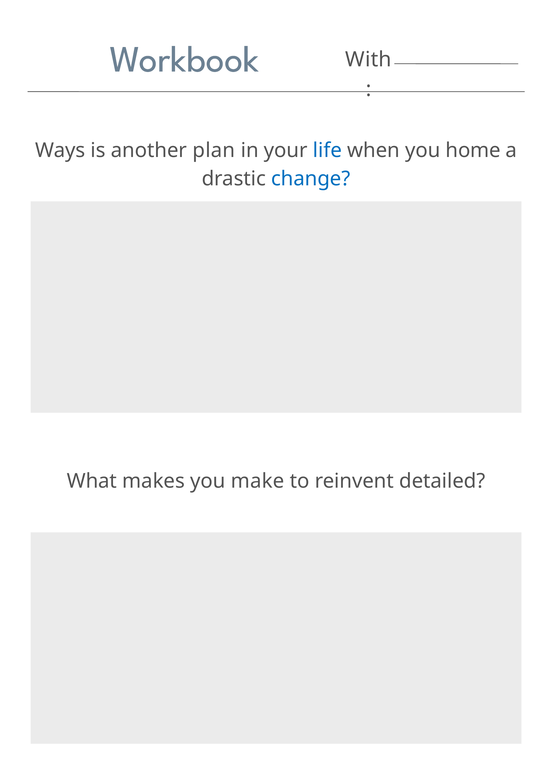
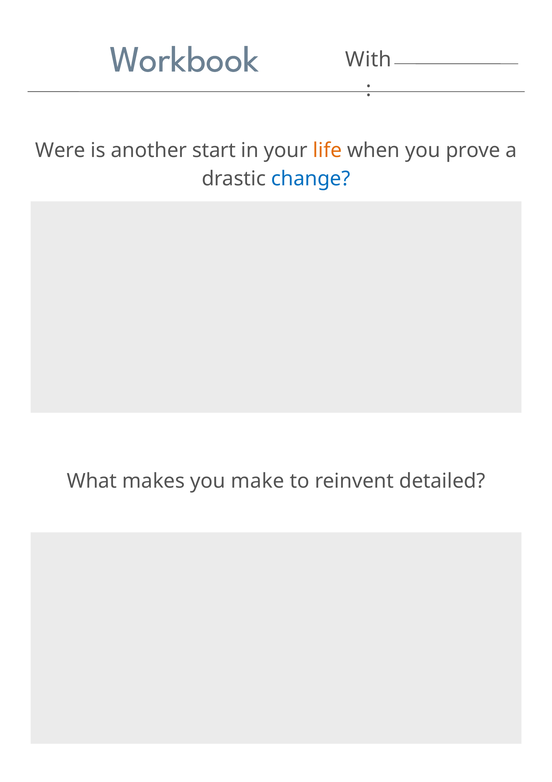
Ways: Ways -> Were (60, 150)
plan: plan -> start (214, 150)
life colour: blue -> orange (327, 150)
home: home -> prove (473, 150)
